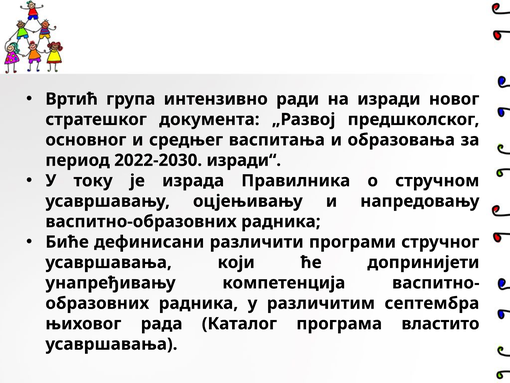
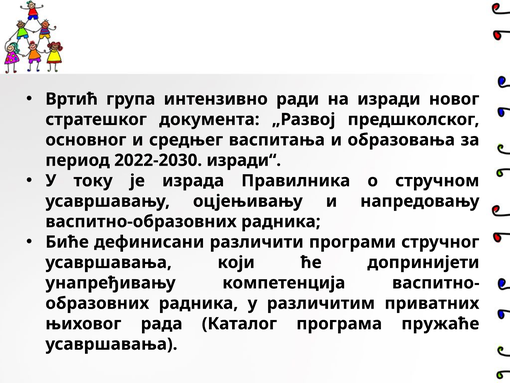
септембра: септембра -> приватних (432, 303)
властито: властито -> пружаће (440, 323)
